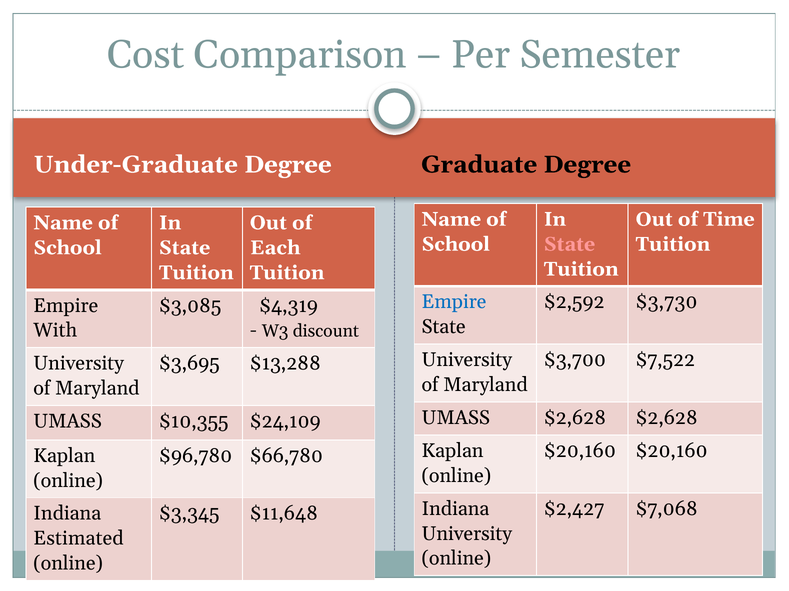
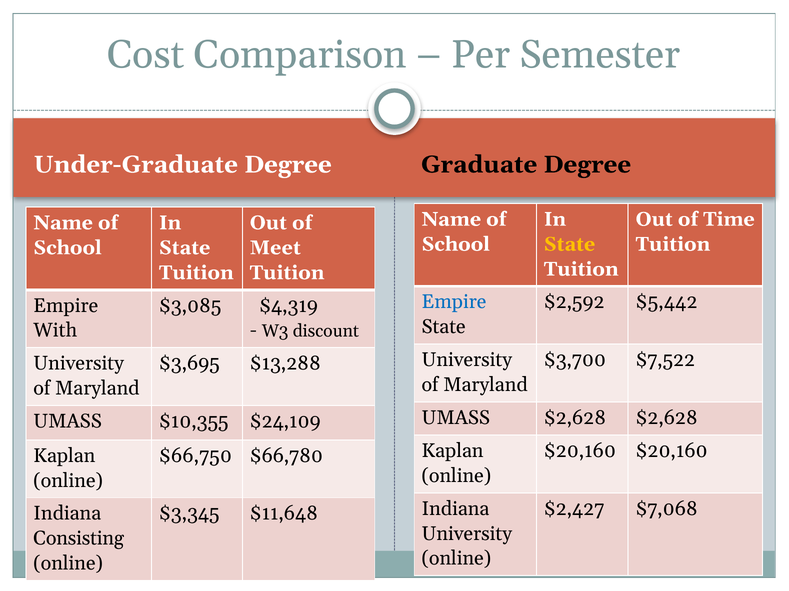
State colour: pink -> yellow (570, 244)
Each: Each -> Meet (275, 248)
$3,730: $3,730 -> $5,442 (667, 302)
$96,780: $96,780 -> $66,750 (195, 456)
Estimated: Estimated -> Consisting (79, 539)
